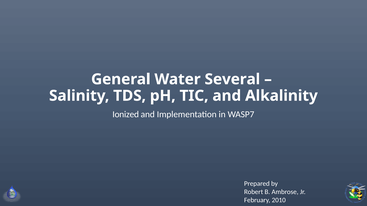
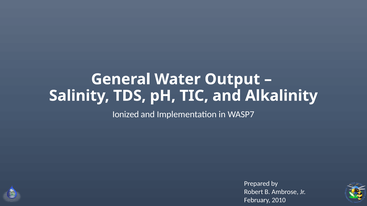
Several: Several -> Output (232, 79)
